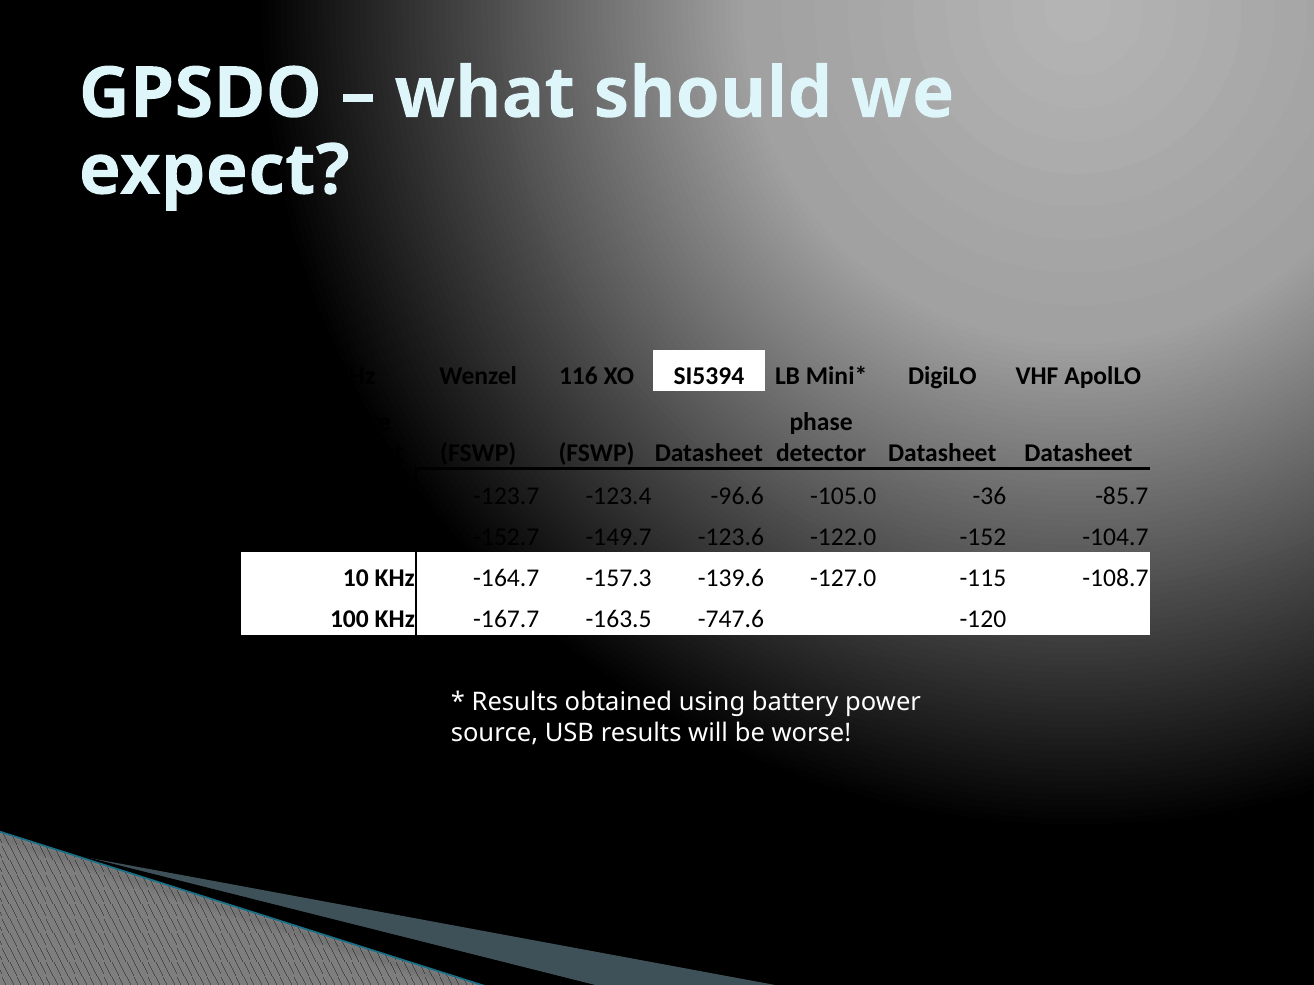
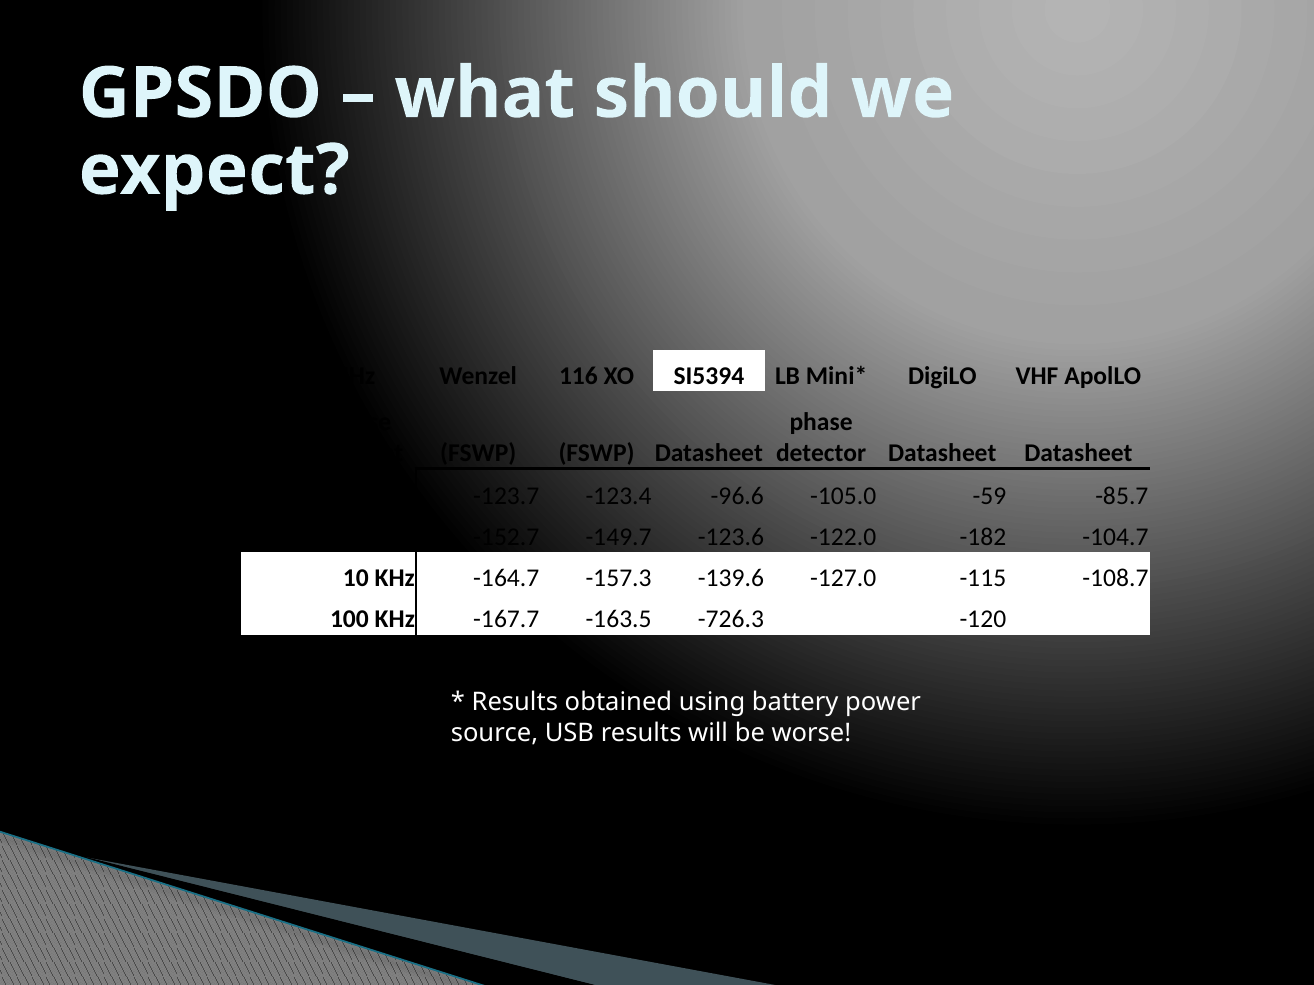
-36: -36 -> -59 (989, 496)
-152: -152 -> -182 (983, 537)
-747.6: -747.6 -> -726.3 (731, 620)
